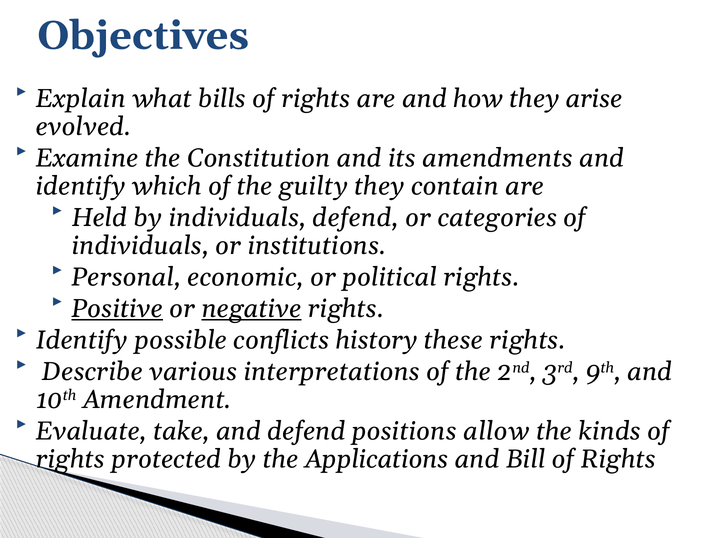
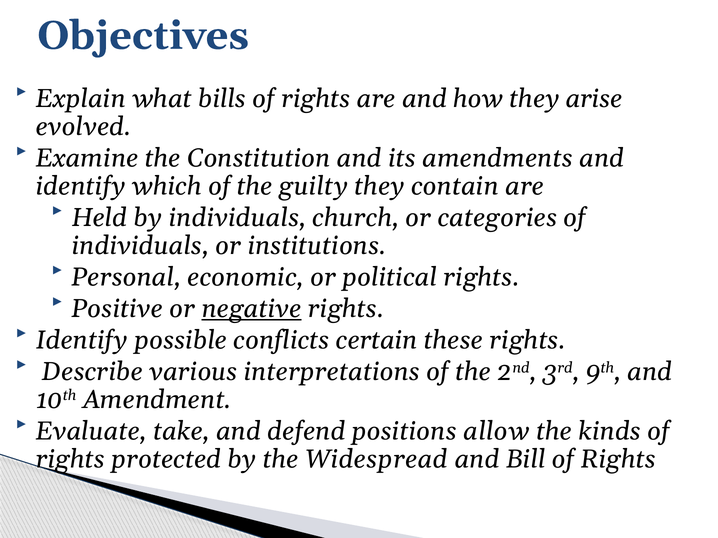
individuals defend: defend -> church (356, 218)
Positive underline: present -> none (117, 309)
history: history -> certain (377, 340)
Applications: Applications -> Widespread (376, 459)
